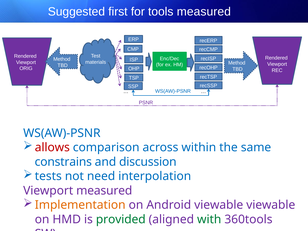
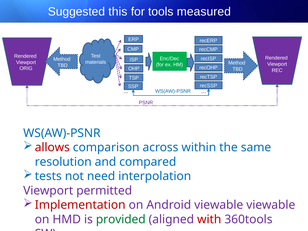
first: first -> this (118, 12)
constrains: constrains -> resolution (63, 162)
discussion: discussion -> compared (148, 162)
Viewport measured: measured -> permitted (104, 191)
Implementation colour: orange -> red (80, 205)
with colour: green -> red (209, 219)
